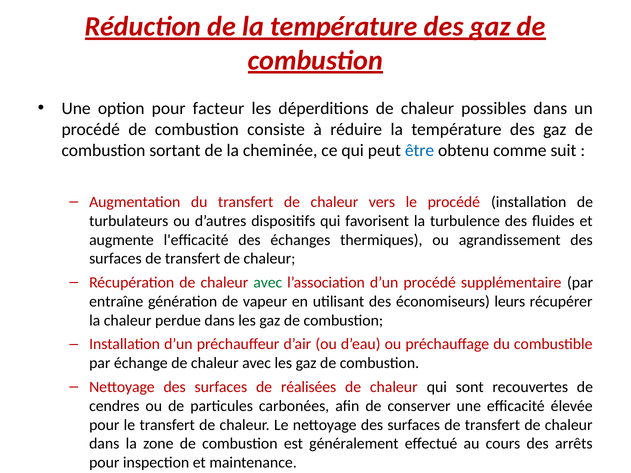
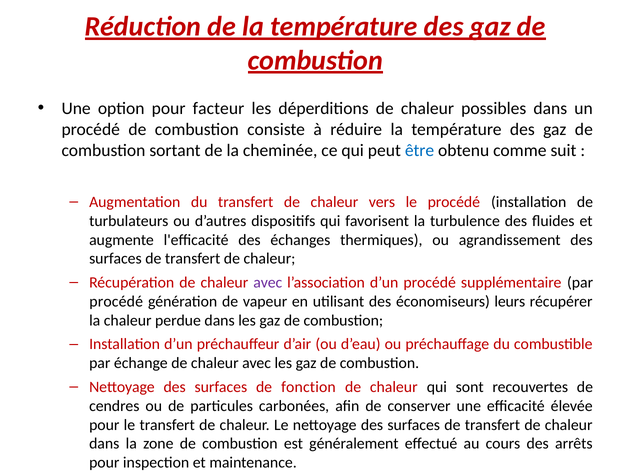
avec colour: green -> purple (268, 283)
entraîne: entraîne -> procédé (116, 302)
réalisées: réalisées -> fonction (308, 387)
